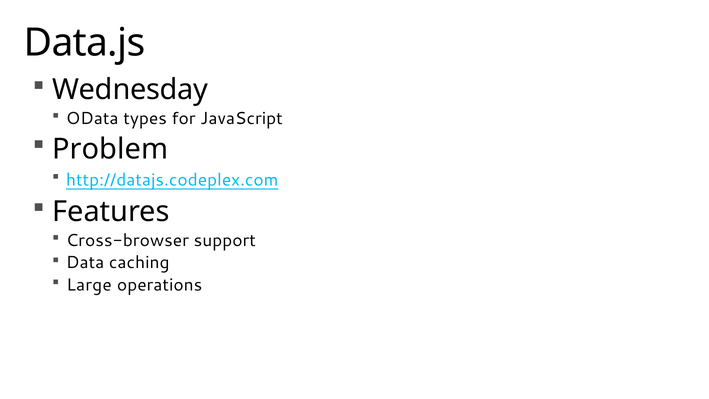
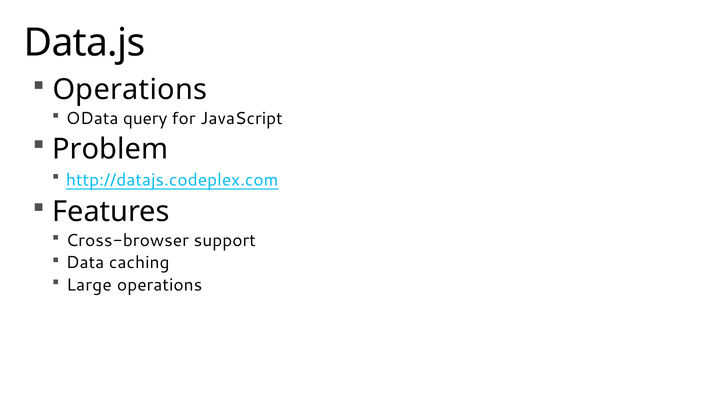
Wednesday: Wednesday -> Operations (130, 90)
types: types -> query (145, 118)
